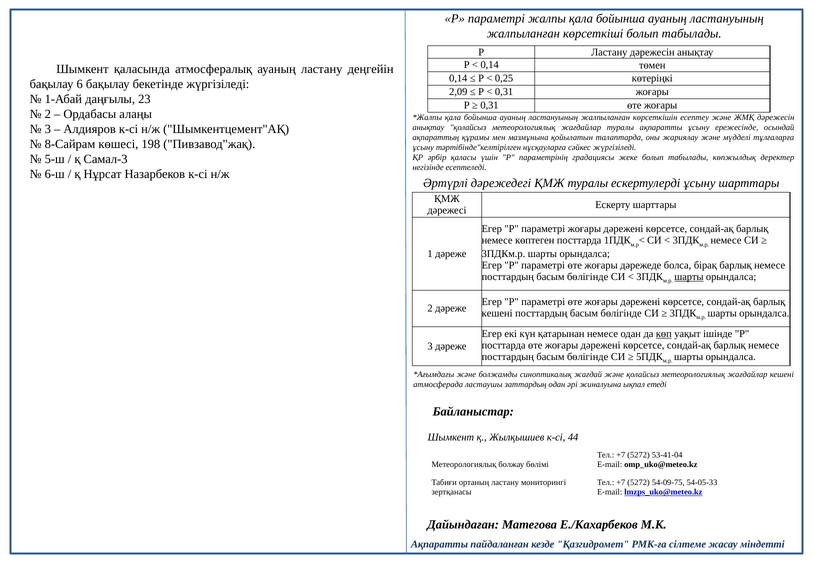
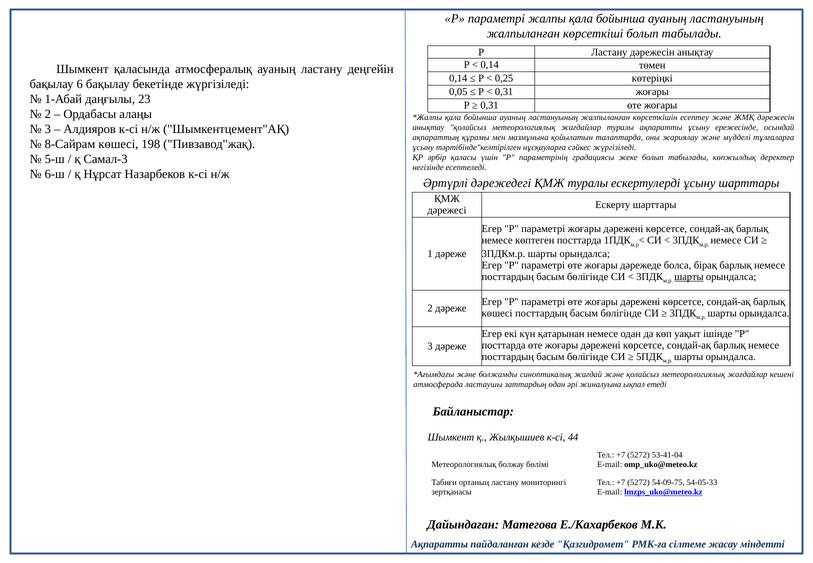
2,09: 2,09 -> 0,05 (458, 92)
кешені: кешені -> көшесі (497, 313)
көп underline: present -> none (664, 334)
